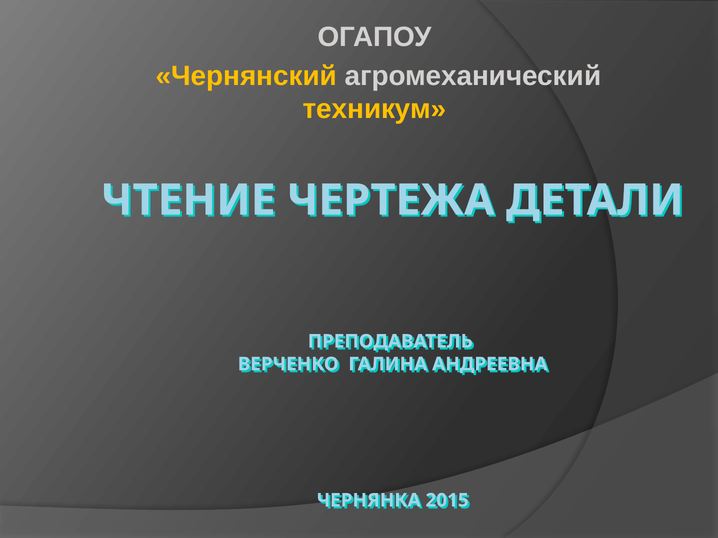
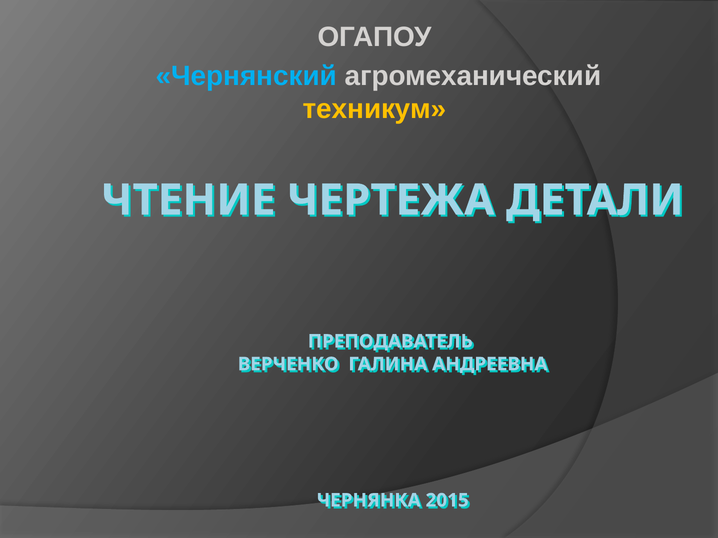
Чернянский colour: yellow -> light blue (246, 76)
